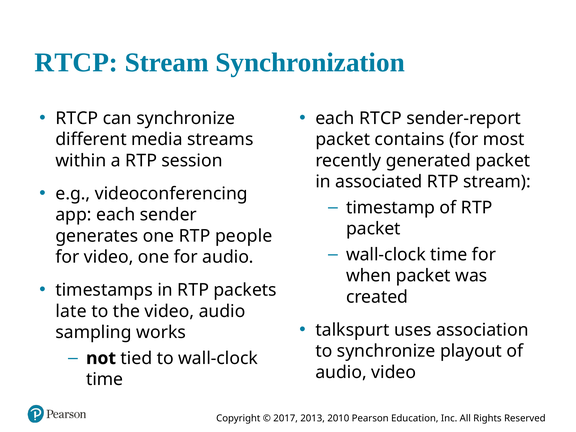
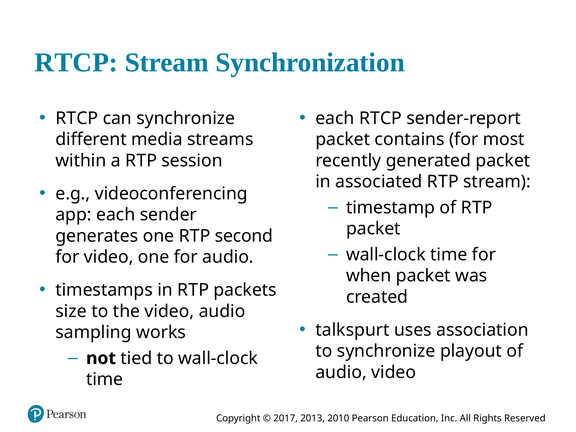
people: people -> second (244, 236)
late: late -> size (71, 311)
